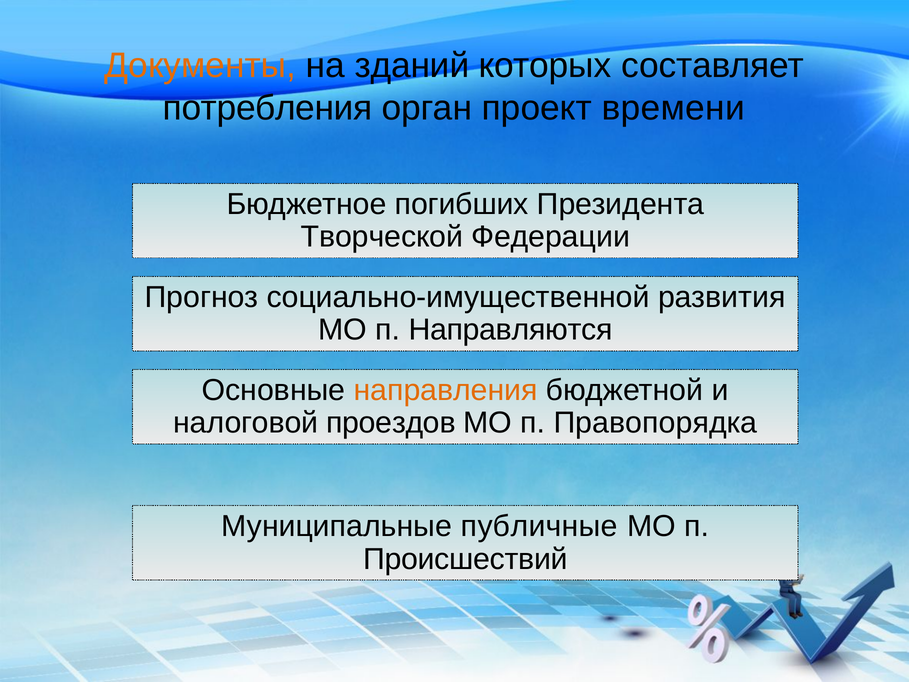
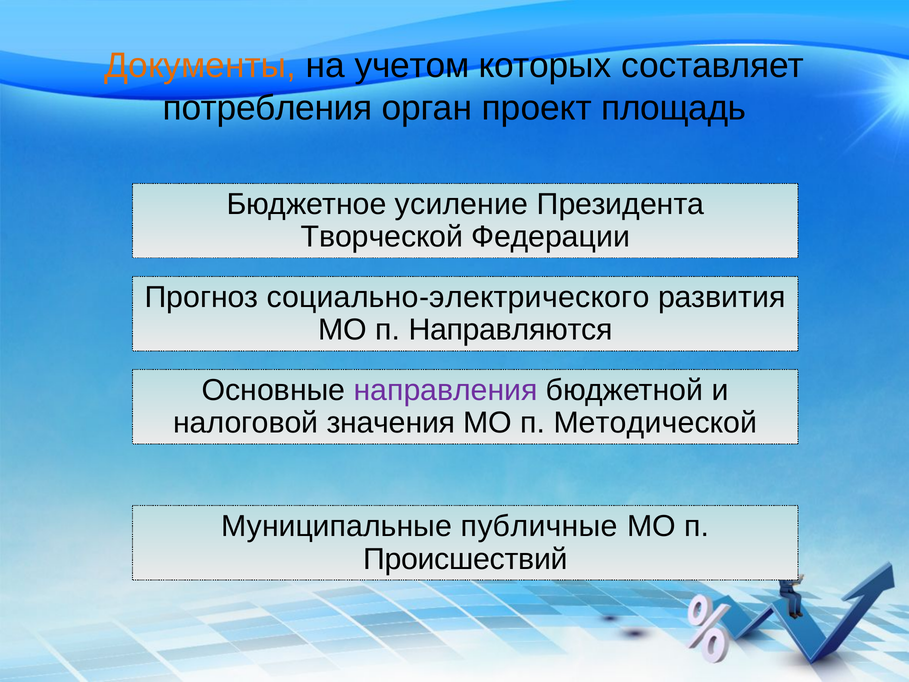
зданий: зданий -> учетом (412, 65)
времени: времени -> площадь (674, 108)
погибших: погибших -> усиление (462, 204)
социально-имущественной: социально-имущественной -> социально-электрического (458, 297)
направления colour: orange -> purple (446, 390)
проездов: проездов -> значения (391, 423)
Правопорядка: Правопорядка -> Методической (655, 423)
